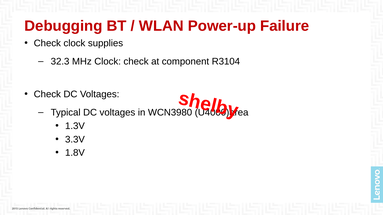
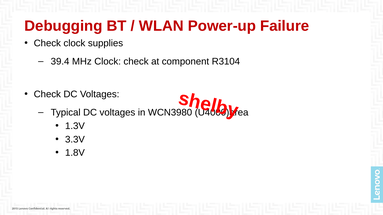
32.3: 32.3 -> 39.4 (60, 62)
